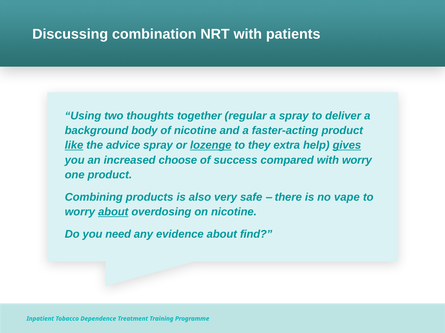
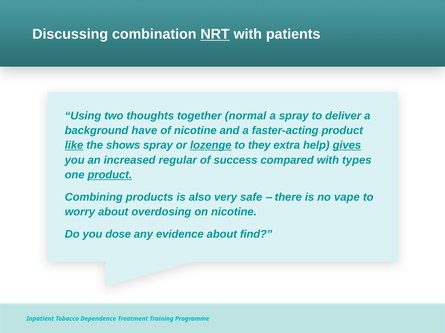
NRT underline: none -> present (215, 34)
regular: regular -> normal (246, 116)
body: body -> have (144, 131)
advice: advice -> shows (123, 146)
choose: choose -> regular (178, 160)
with worry: worry -> types (357, 160)
product underline: none -> present (110, 175)
about underline: present -> none (113, 212)
need: need -> dose (118, 235)
